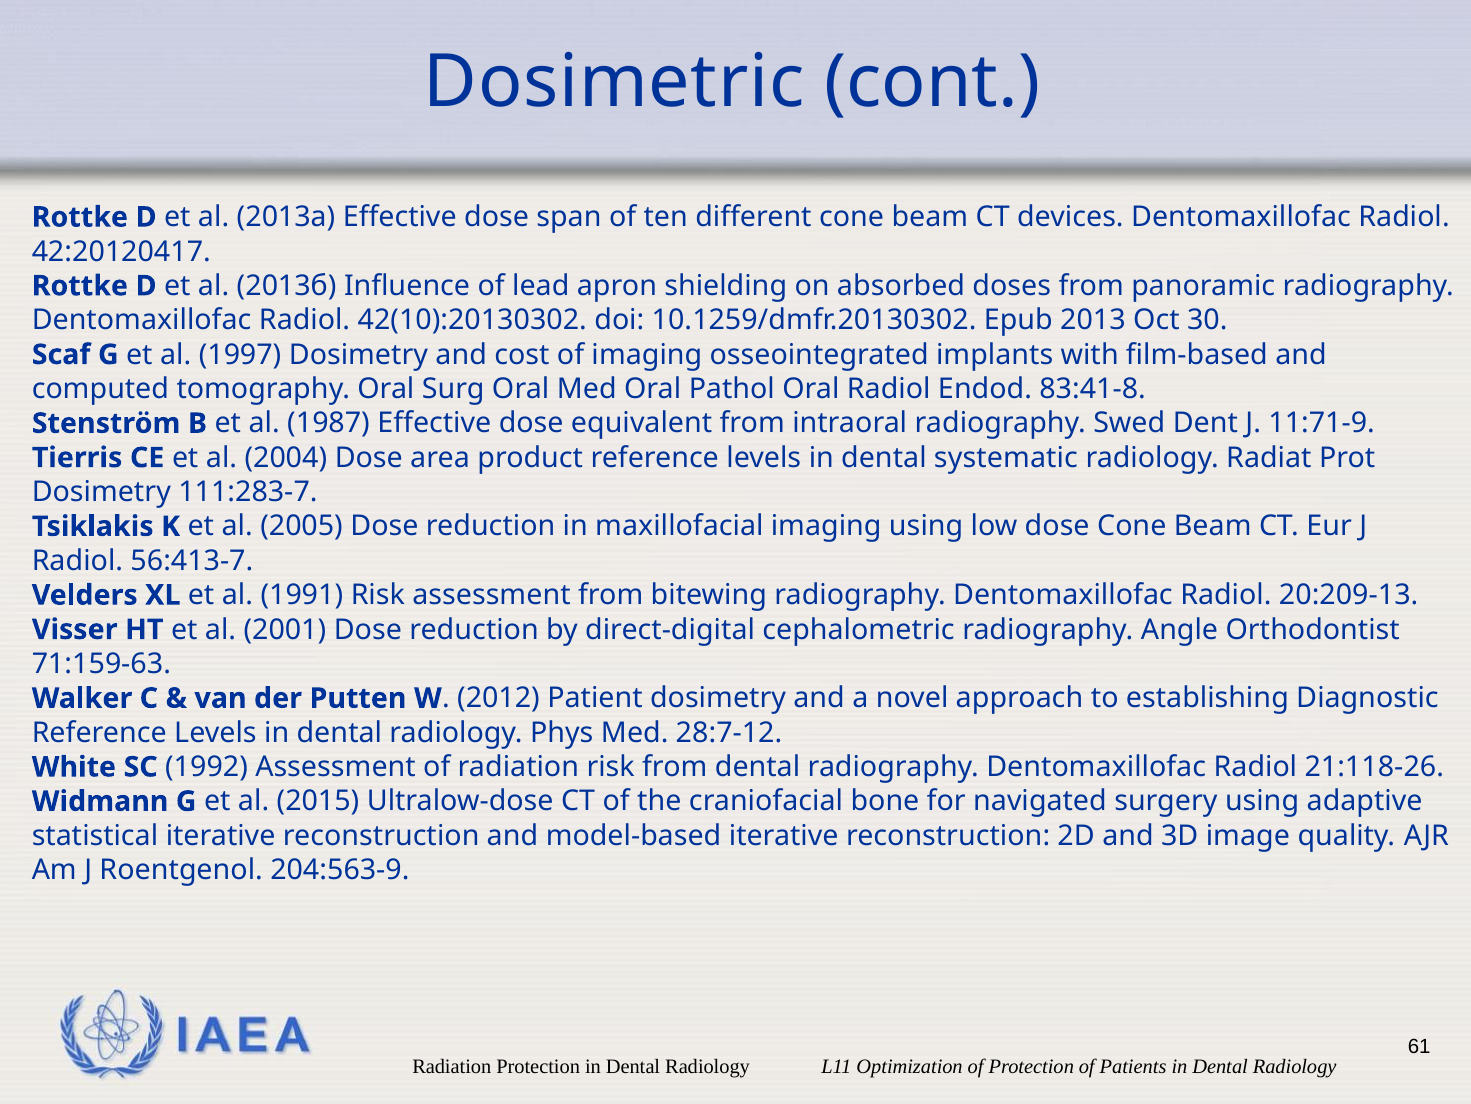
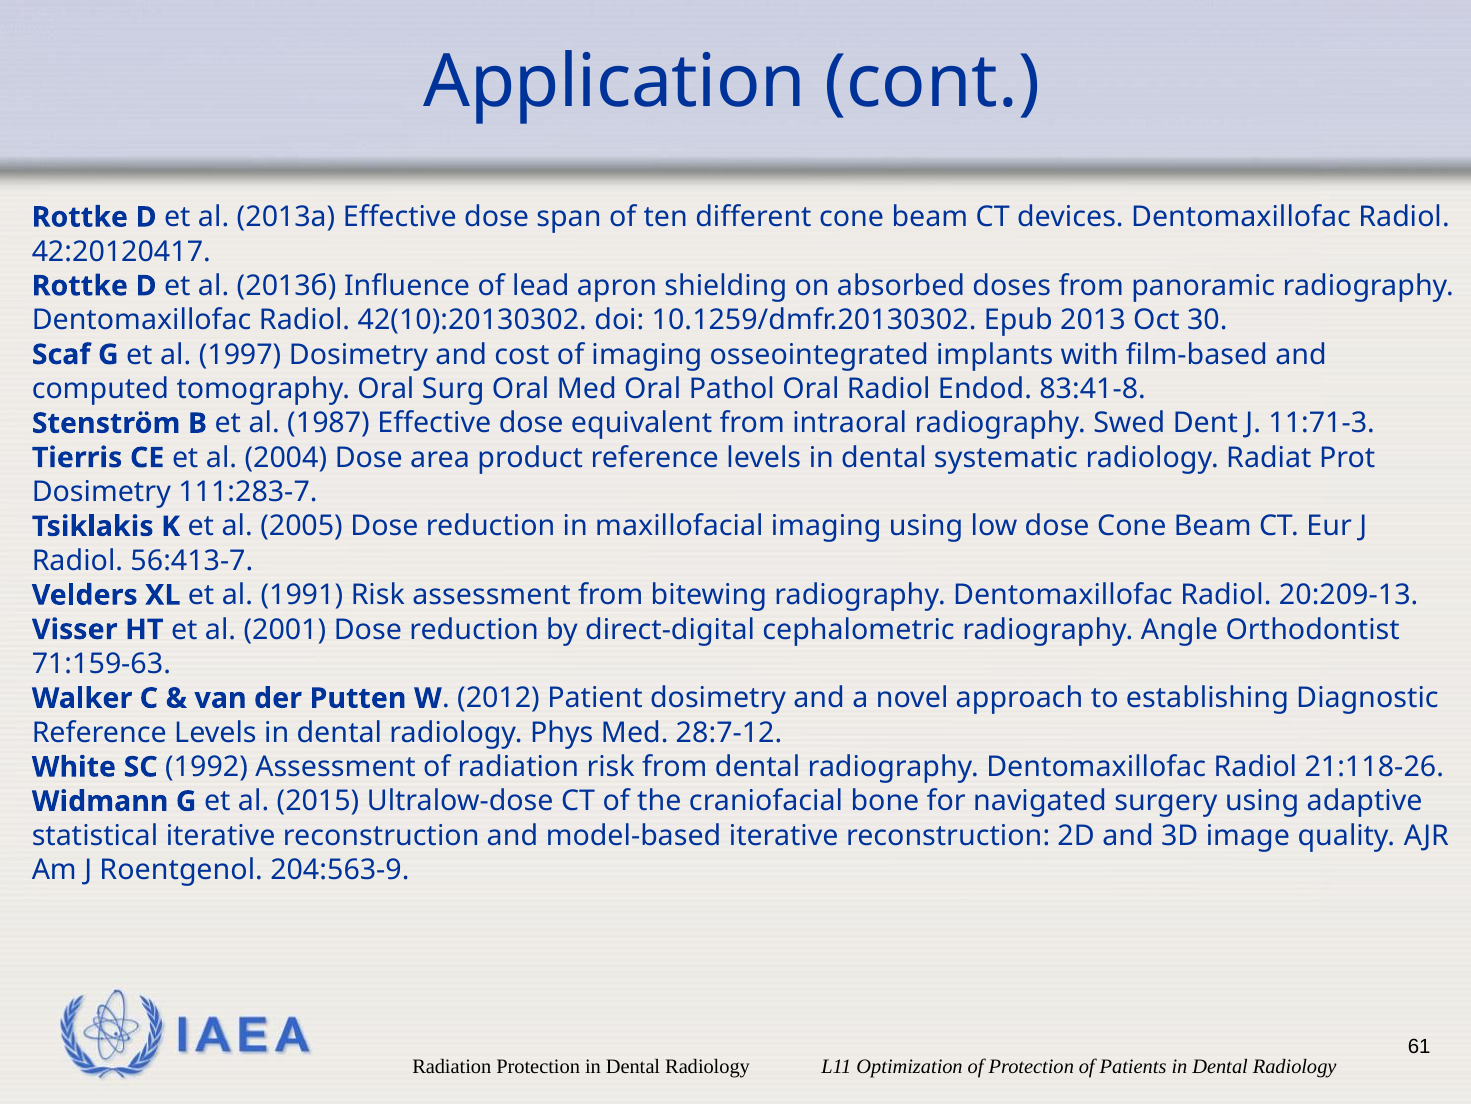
Dosimetric: Dosimetric -> Application (615, 82)
11:71-9: 11:71-9 -> 11:71-3 (1322, 423)
